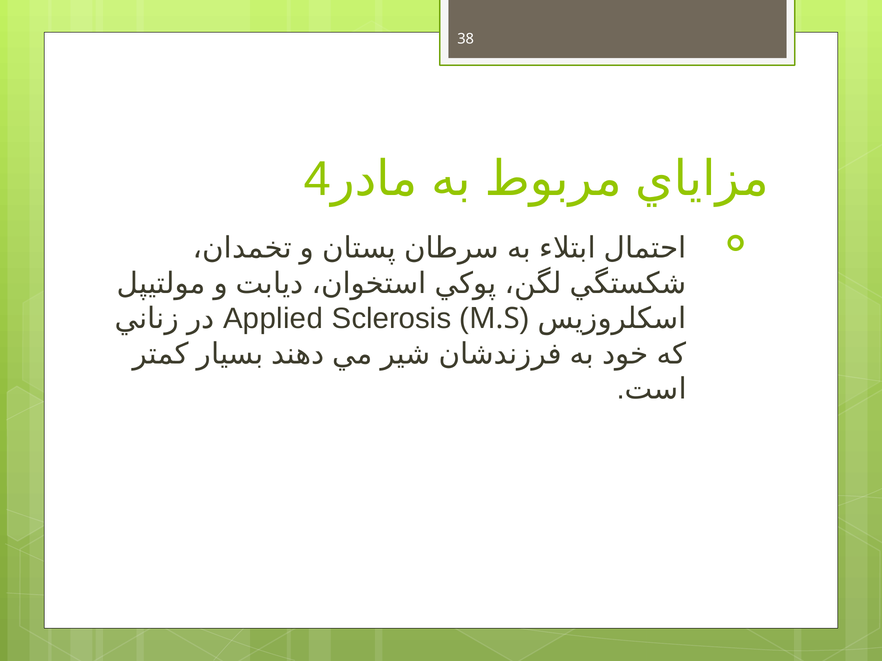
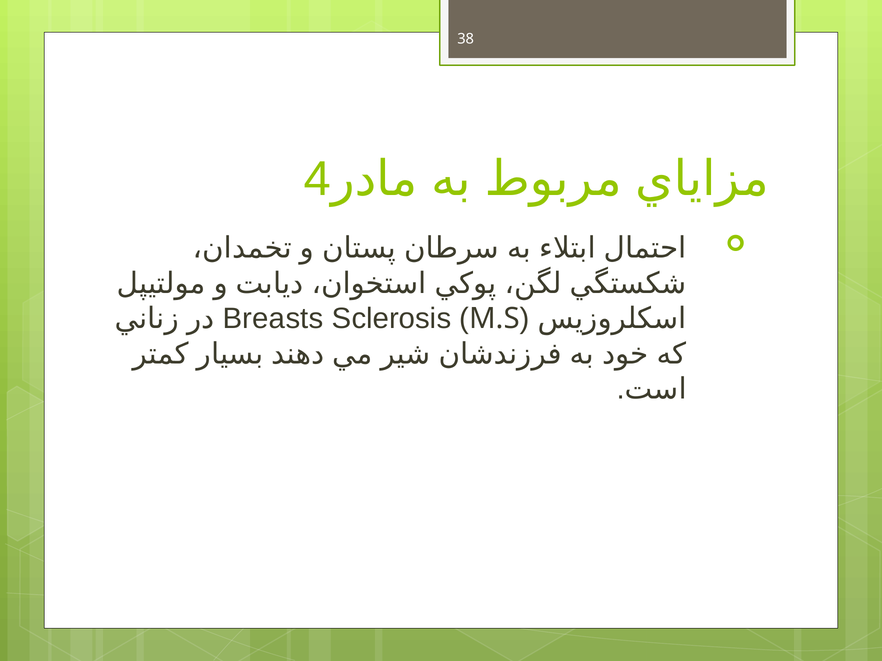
Applied: Applied -> Breasts (273, 319)
